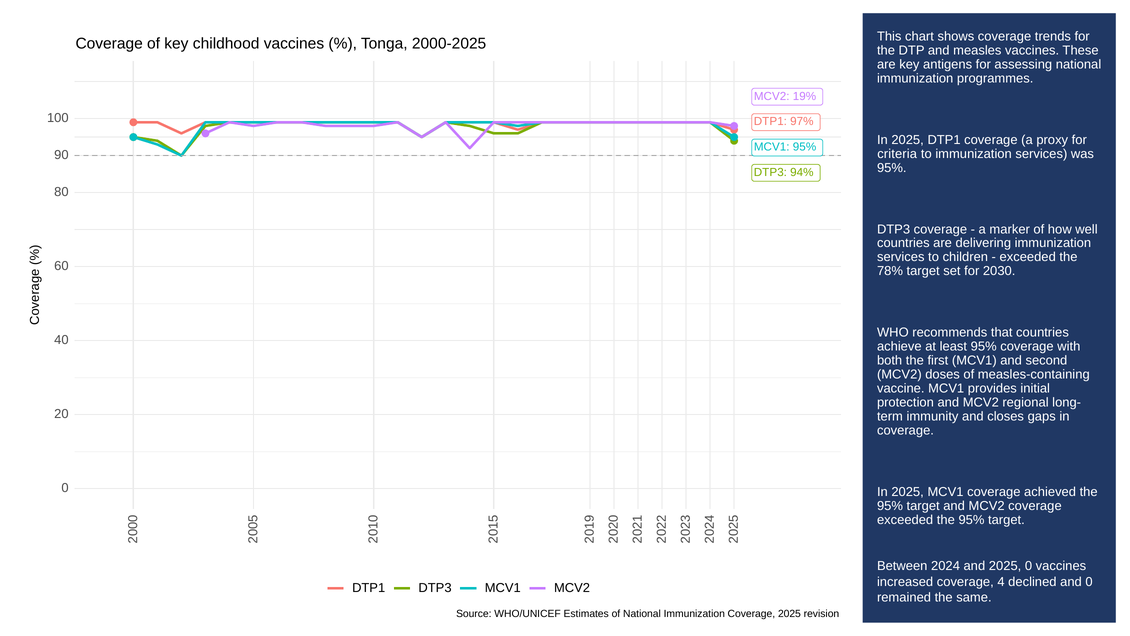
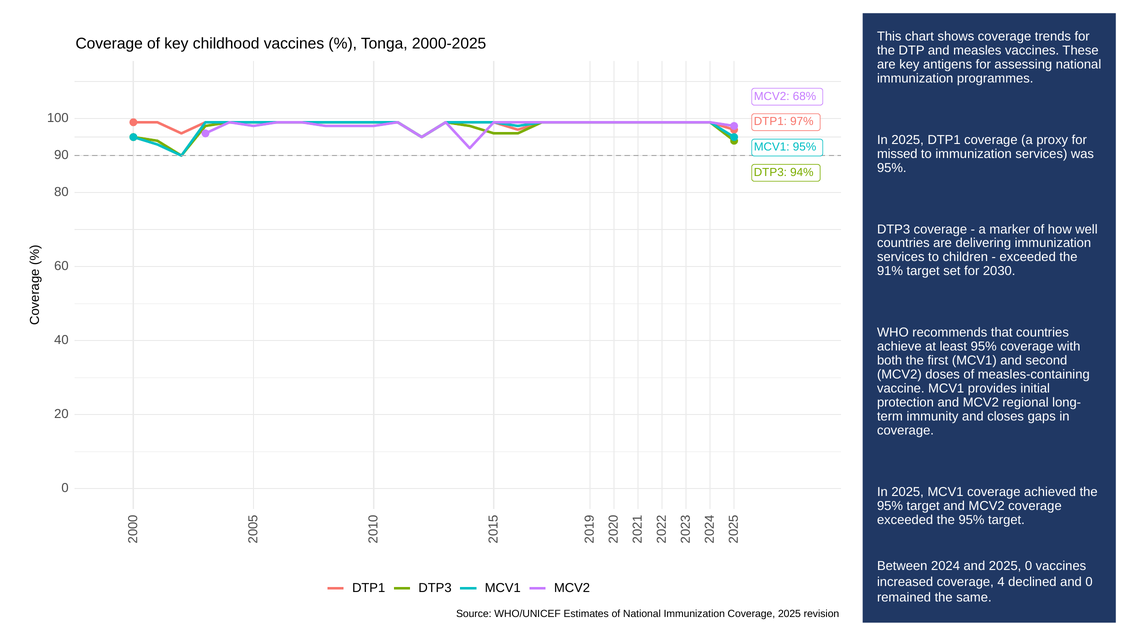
19%: 19% -> 68% (804, 96)
criteria: criteria -> missed (897, 154)
78%: 78% -> 91% (890, 271)
